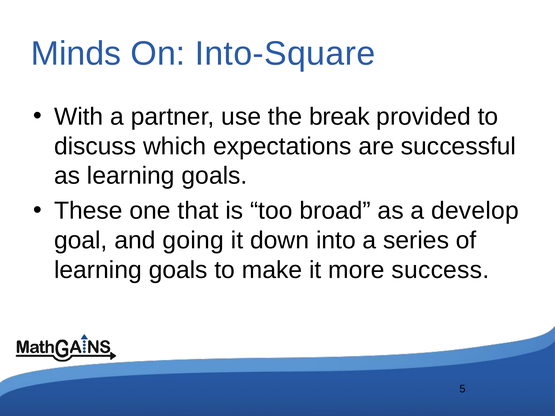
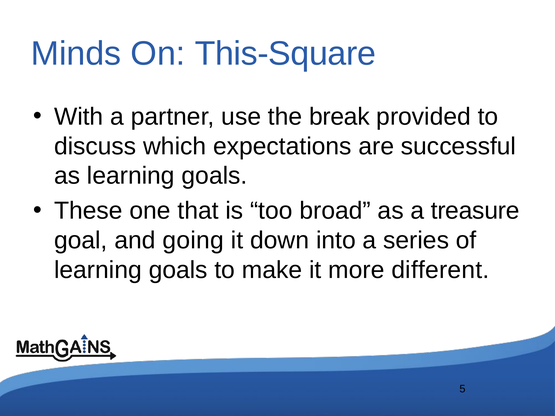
Into-Square: Into-Square -> This-Square (285, 54)
develop: develop -> treasure (475, 211)
success: success -> different (440, 270)
